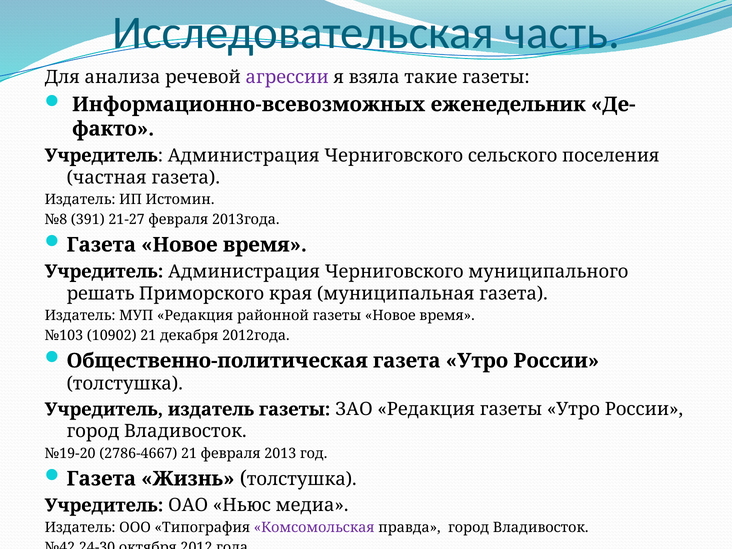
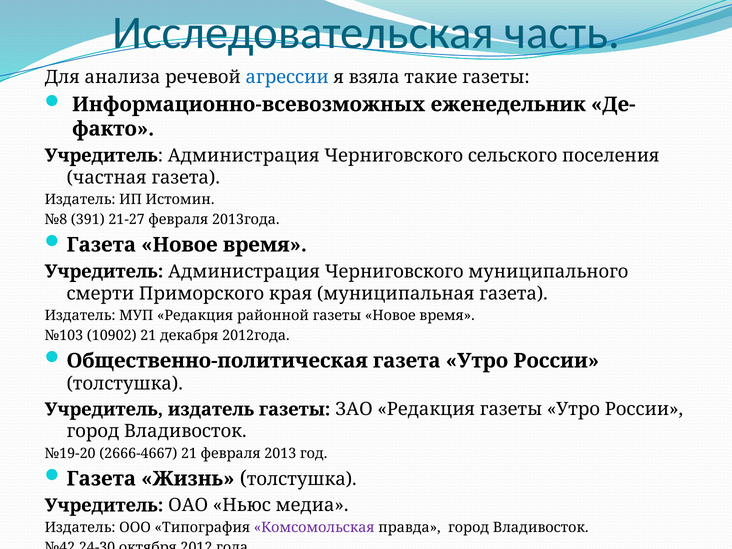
агрессии colour: purple -> blue (287, 77)
решать: решать -> смерти (100, 293)
2786-4667: 2786-4667 -> 2666-4667 (138, 453)
